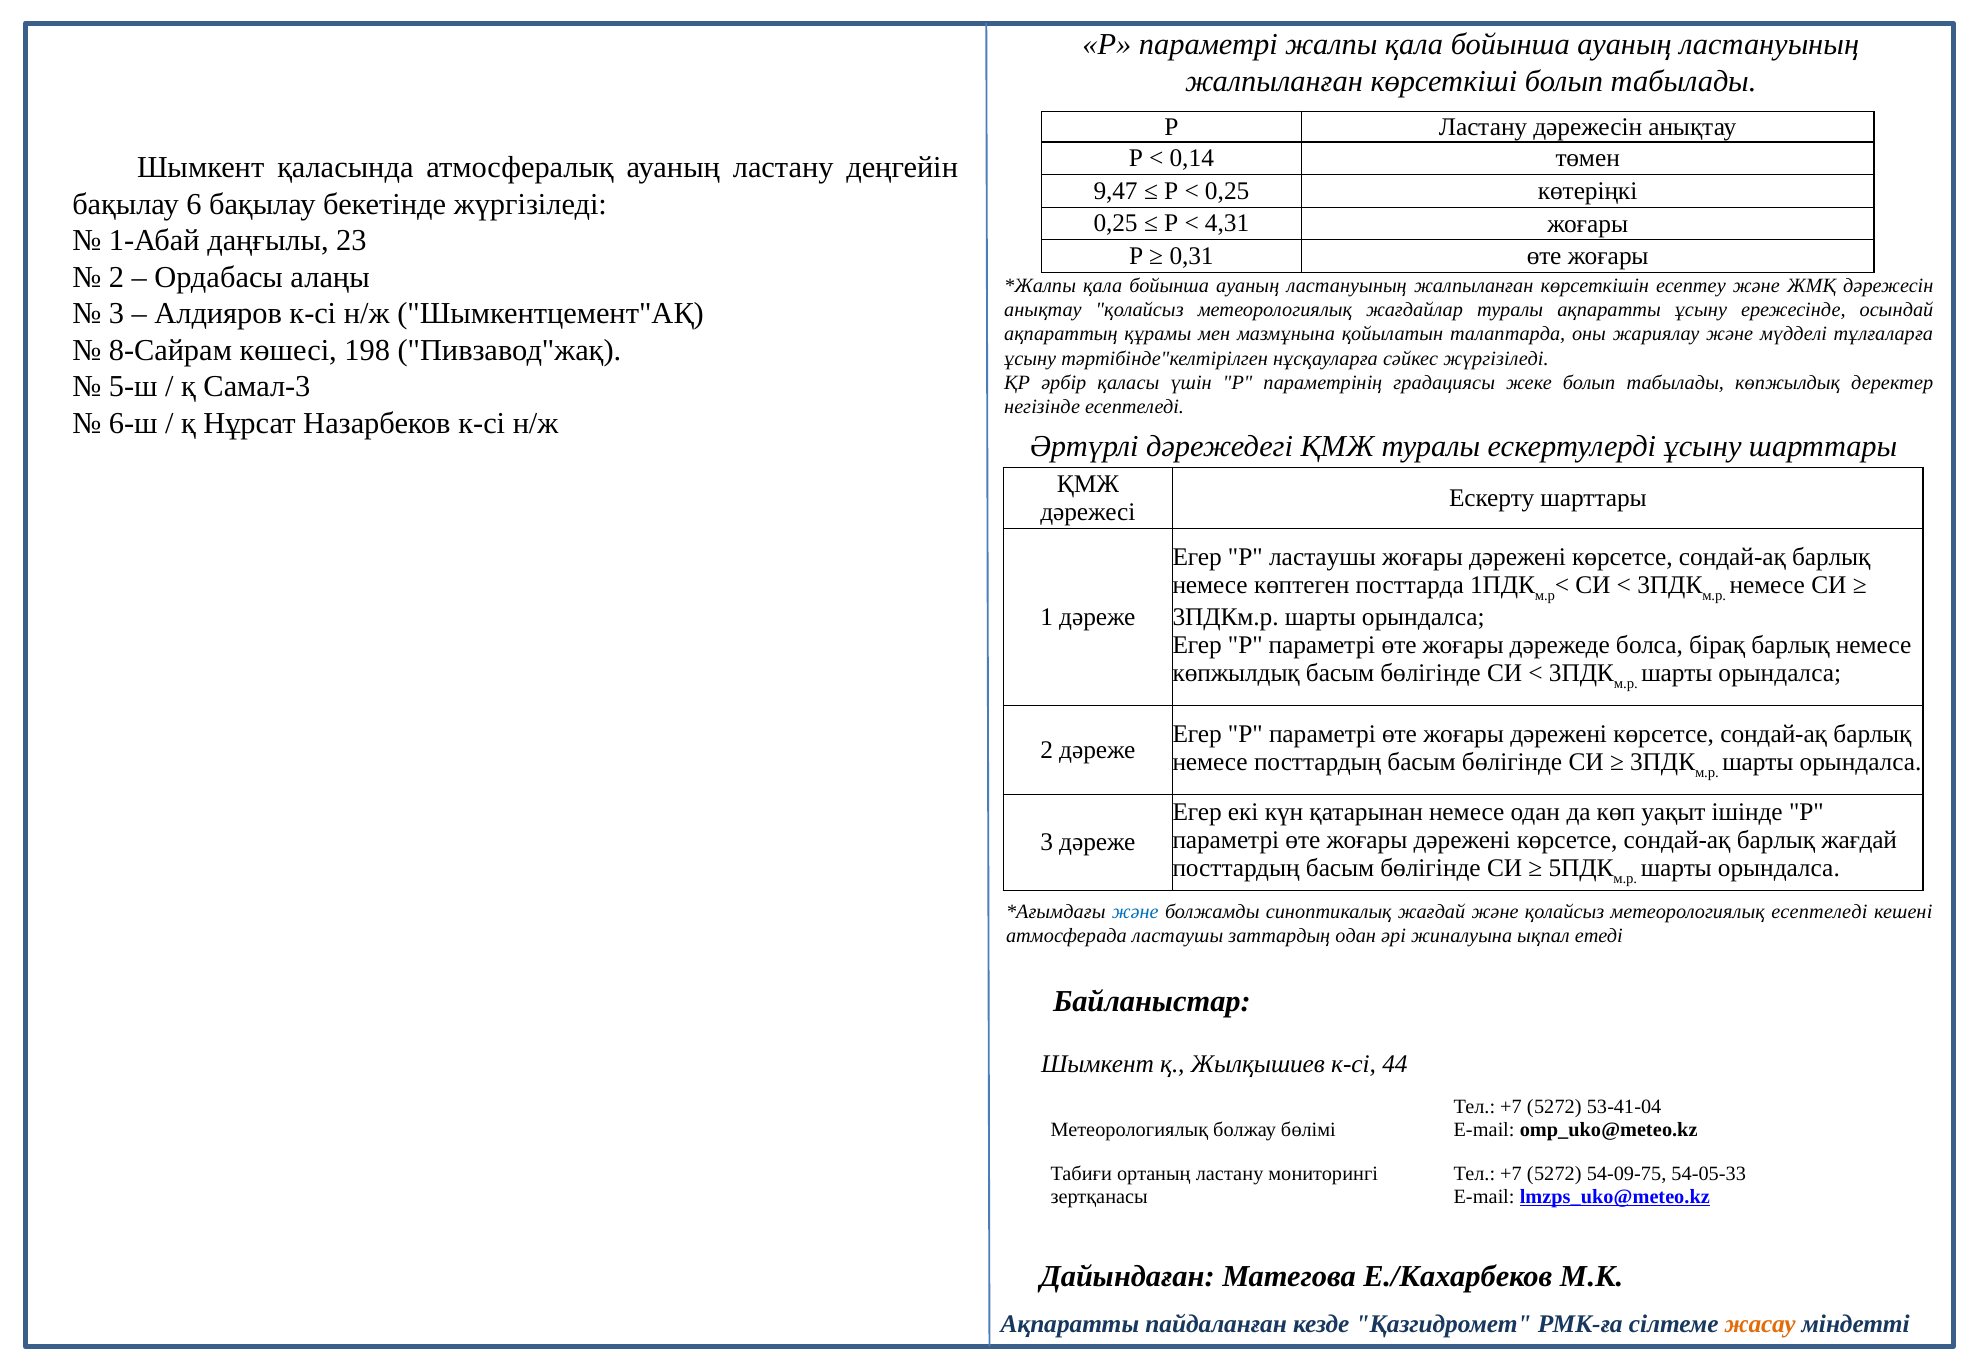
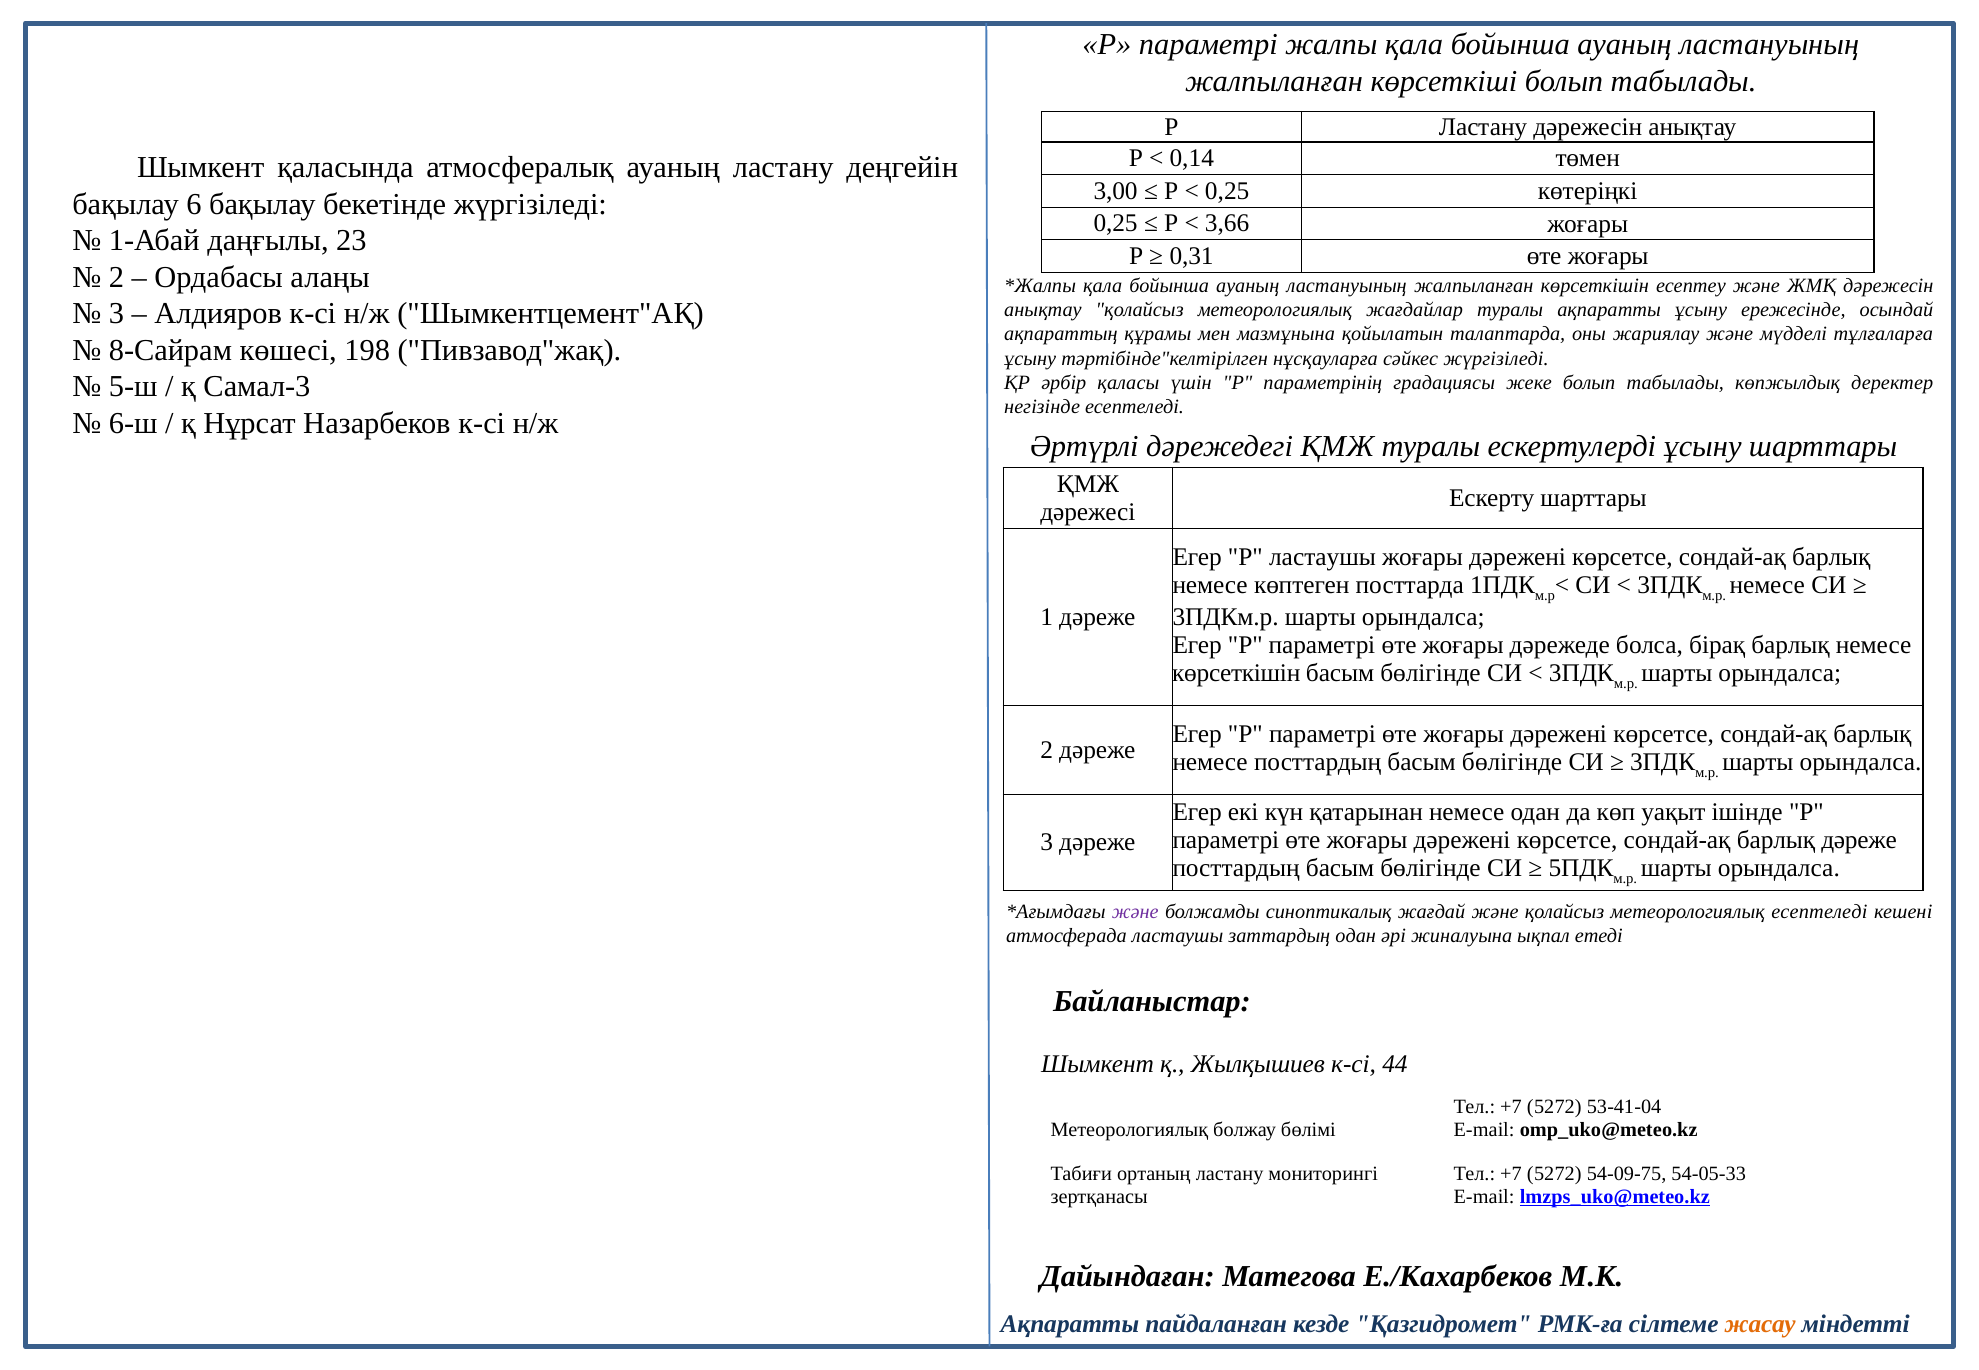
9,47: 9,47 -> 3,00 (1116, 191)
4,31: 4,31 -> 3,66 (1227, 223)
көпжылдық: көпжылдық -> көрсеткішін (1236, 673)
барлық жағдай: жағдай -> дәреже (1859, 841)
және colour: blue -> purple (1135, 912)
